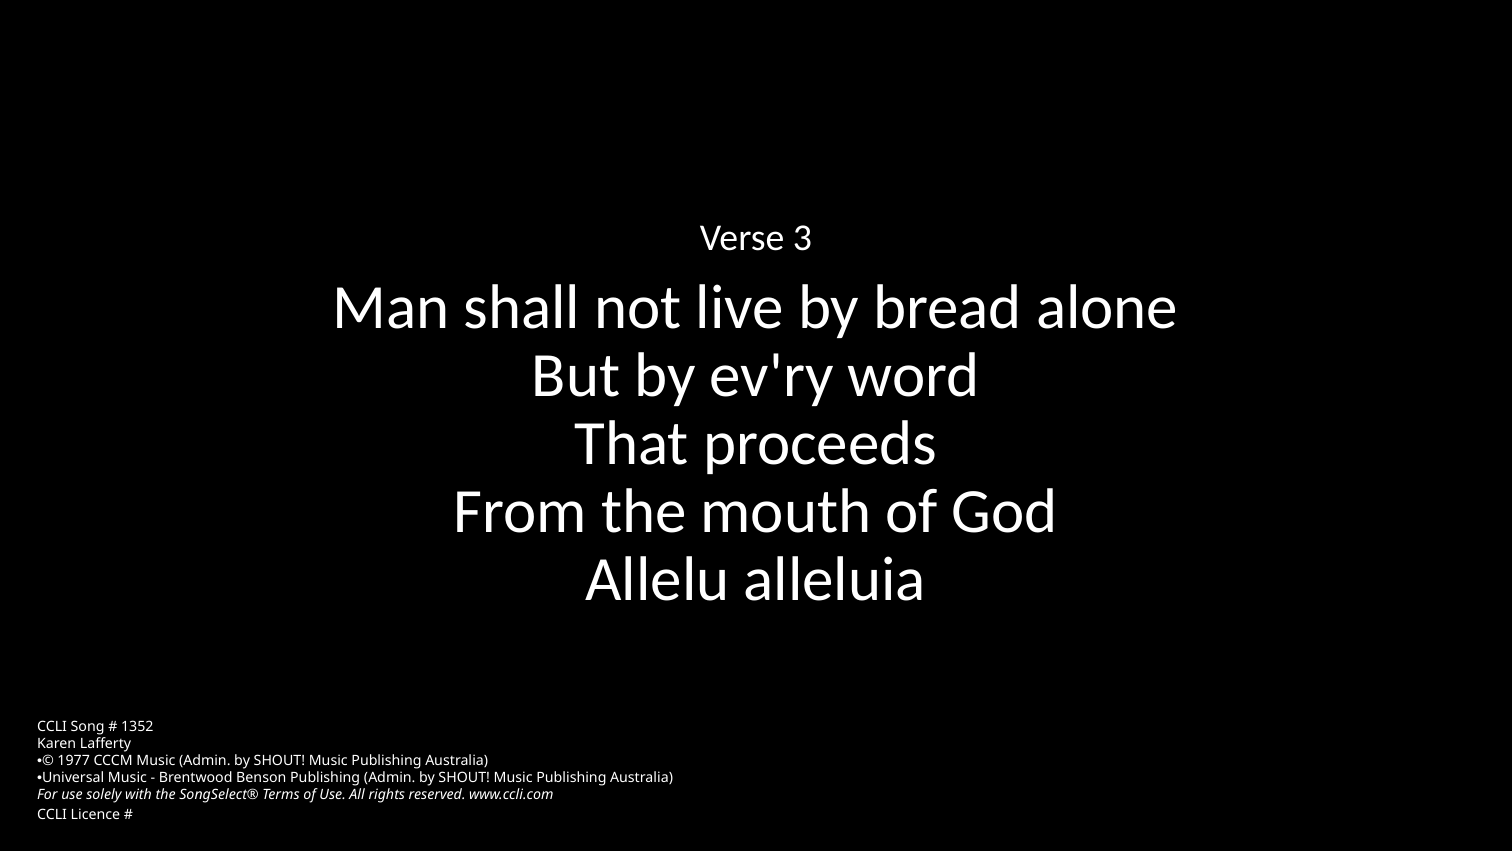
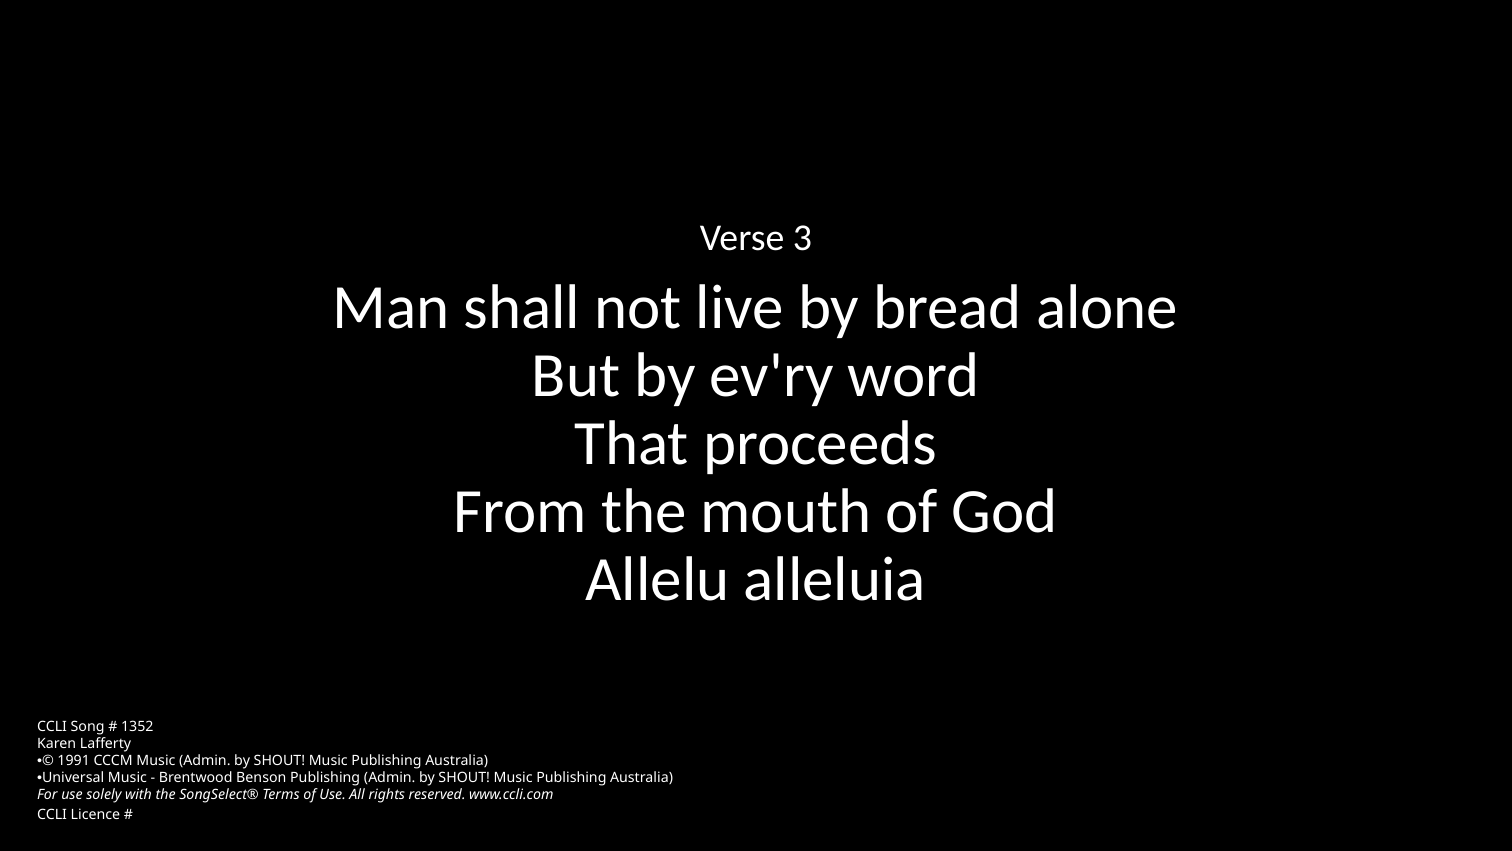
1977: 1977 -> 1991 (74, 761)
